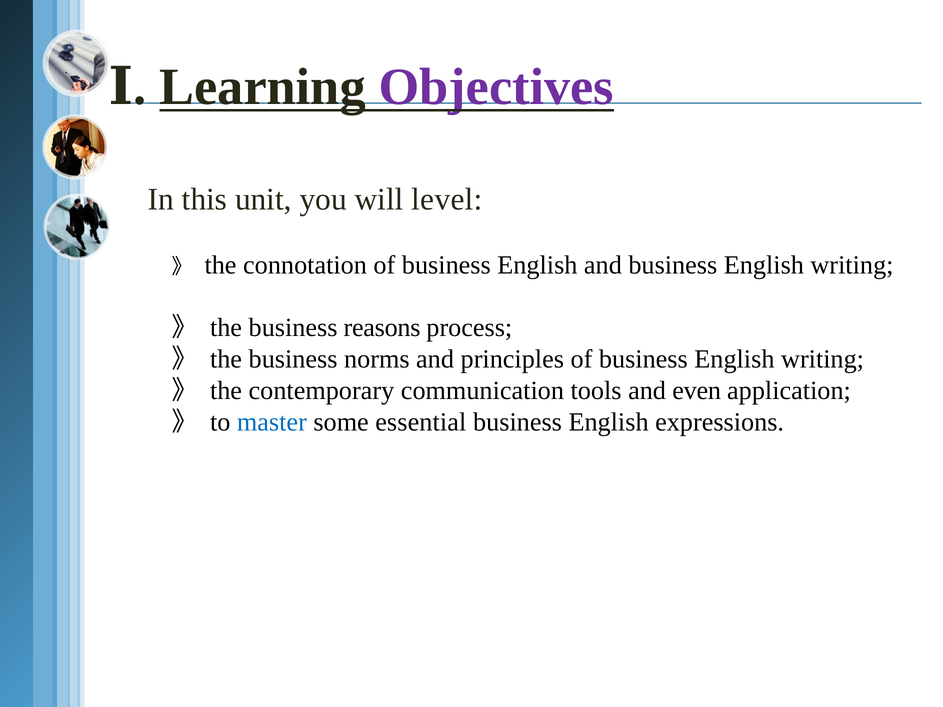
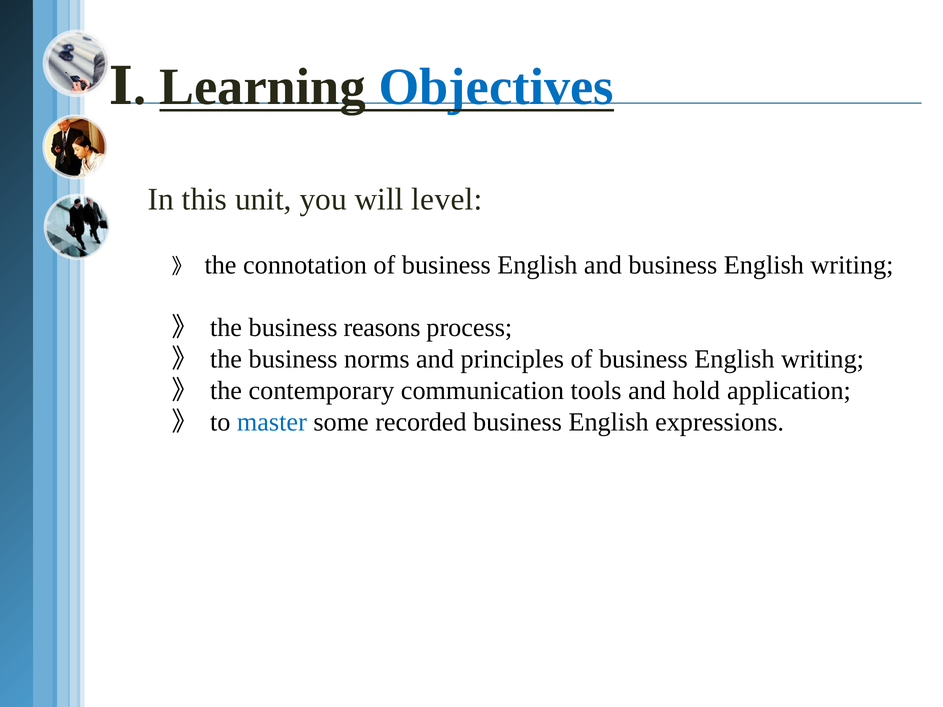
Objectives colour: purple -> blue (496, 87)
even: even -> hold (696, 391)
essential: essential -> recorded (421, 422)
